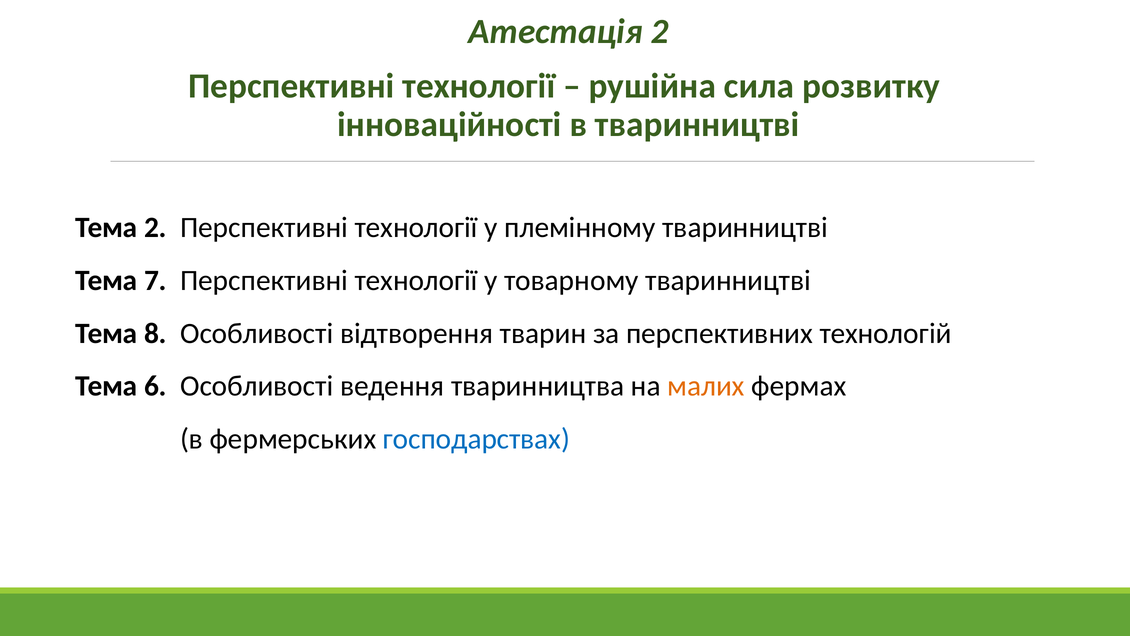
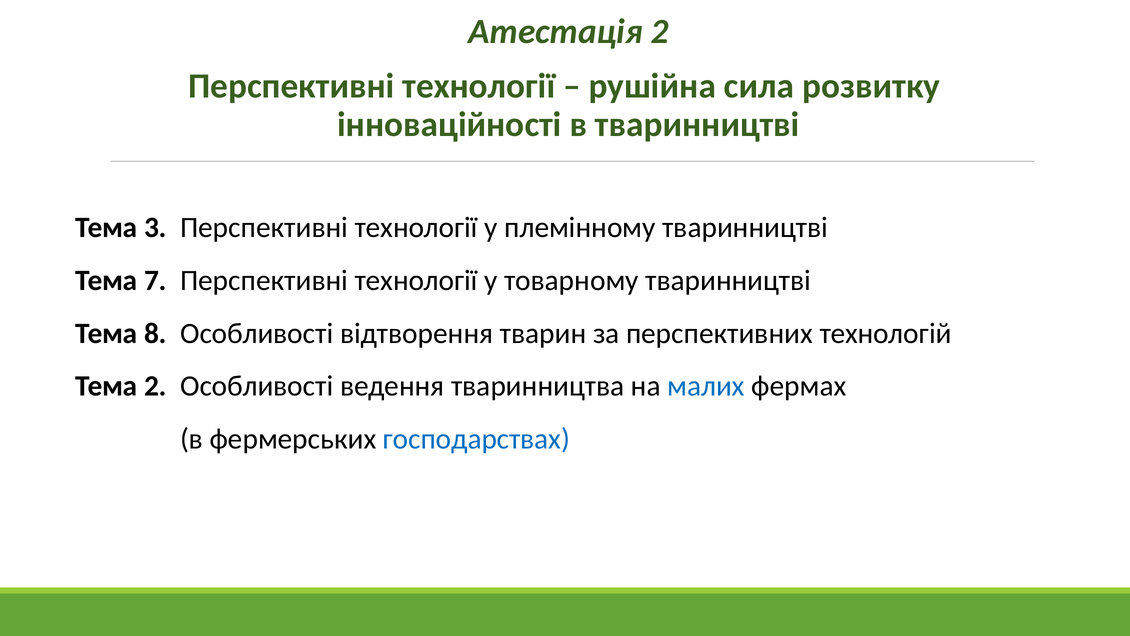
Тема 2: 2 -> 3 (156, 227)
Тема 6: 6 -> 2 (156, 386)
малих colour: orange -> blue (706, 386)
